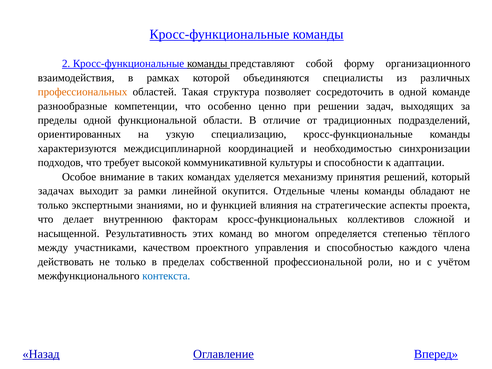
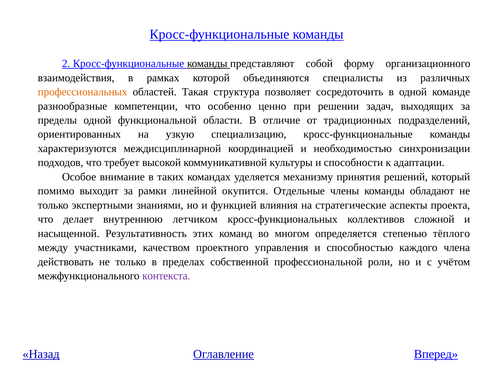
задачах: задачах -> помимо (56, 191)
факторам: факторам -> летчиком (195, 219)
контекста colour: blue -> purple (166, 276)
